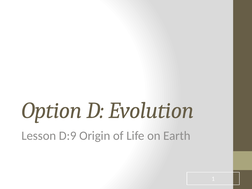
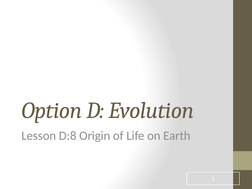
D:9: D:9 -> D:8 (68, 136)
